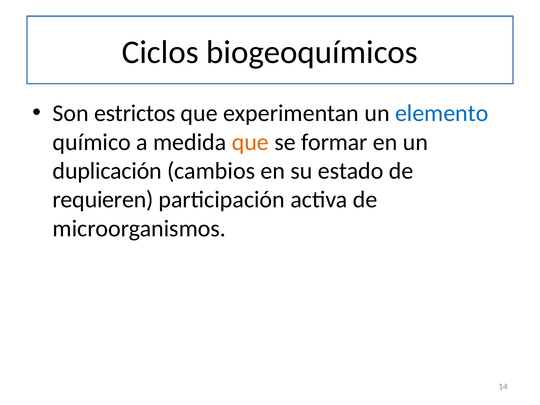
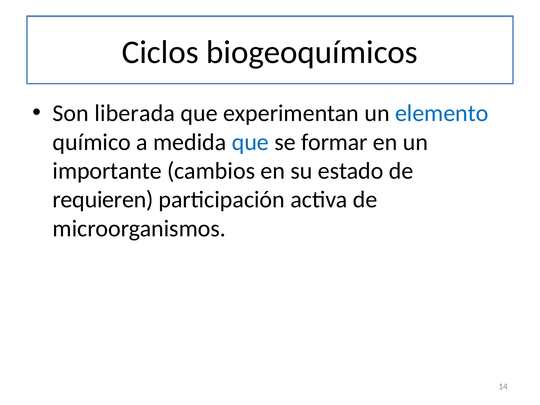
estrictos: estrictos -> liberada (135, 113)
que colour: orange -> blue (250, 142)
duplicación: duplicación -> importante (107, 171)
